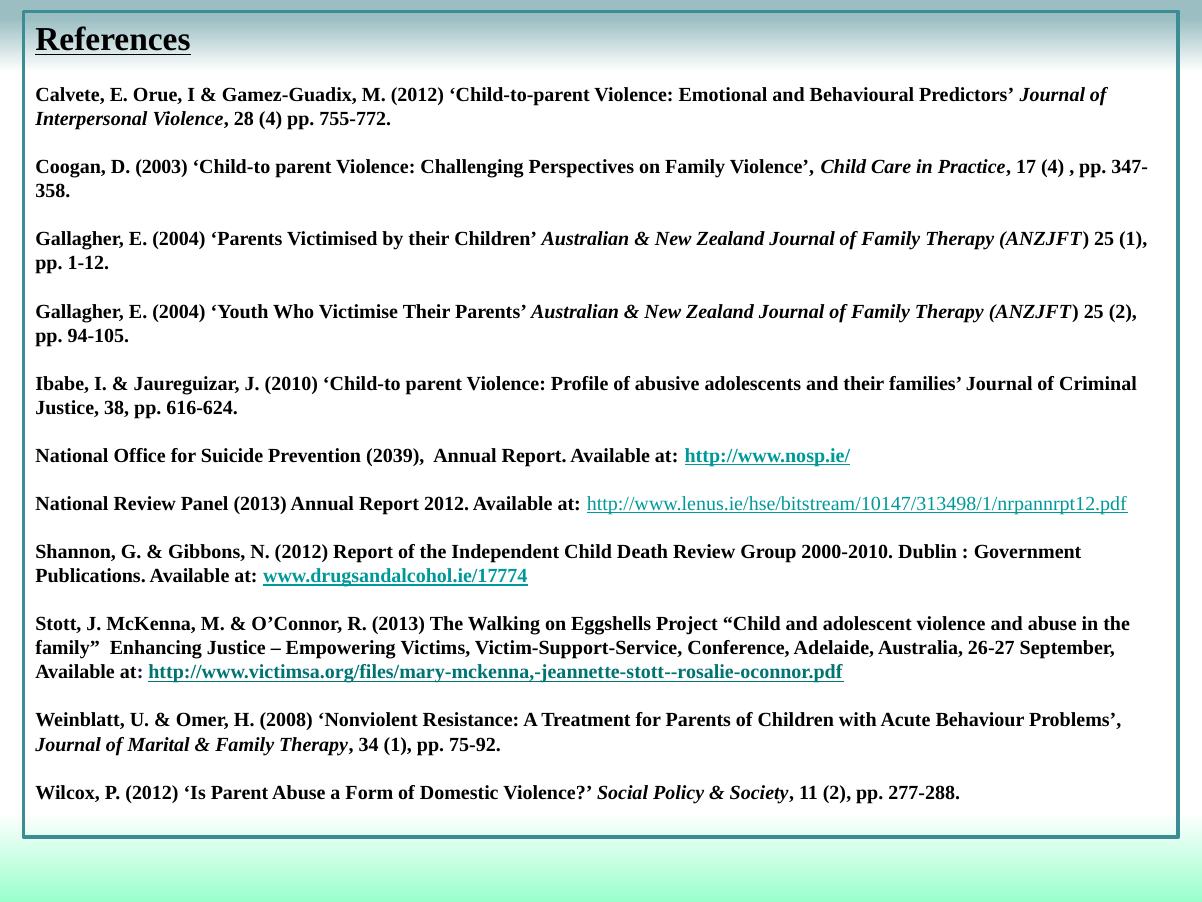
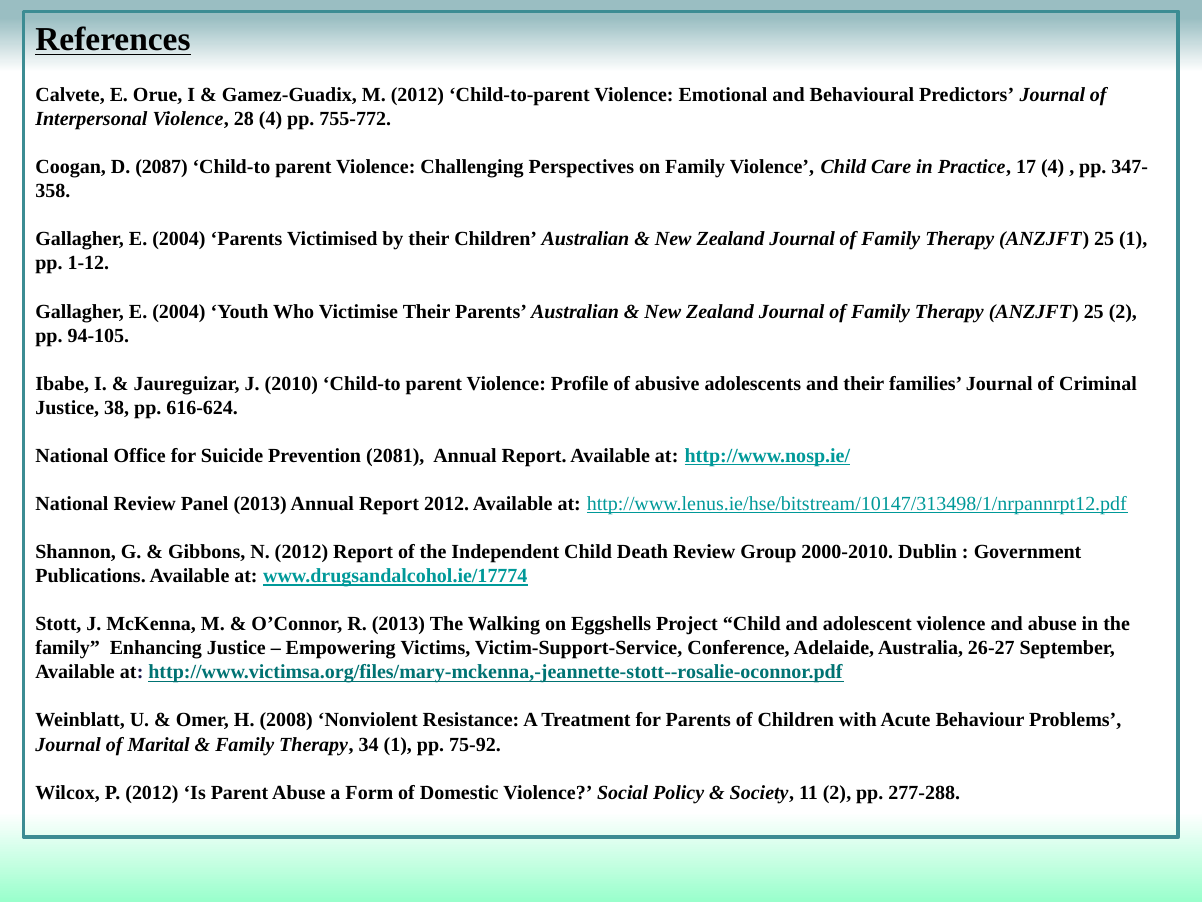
2003: 2003 -> 2087 (162, 167)
2039: 2039 -> 2081 (395, 456)
